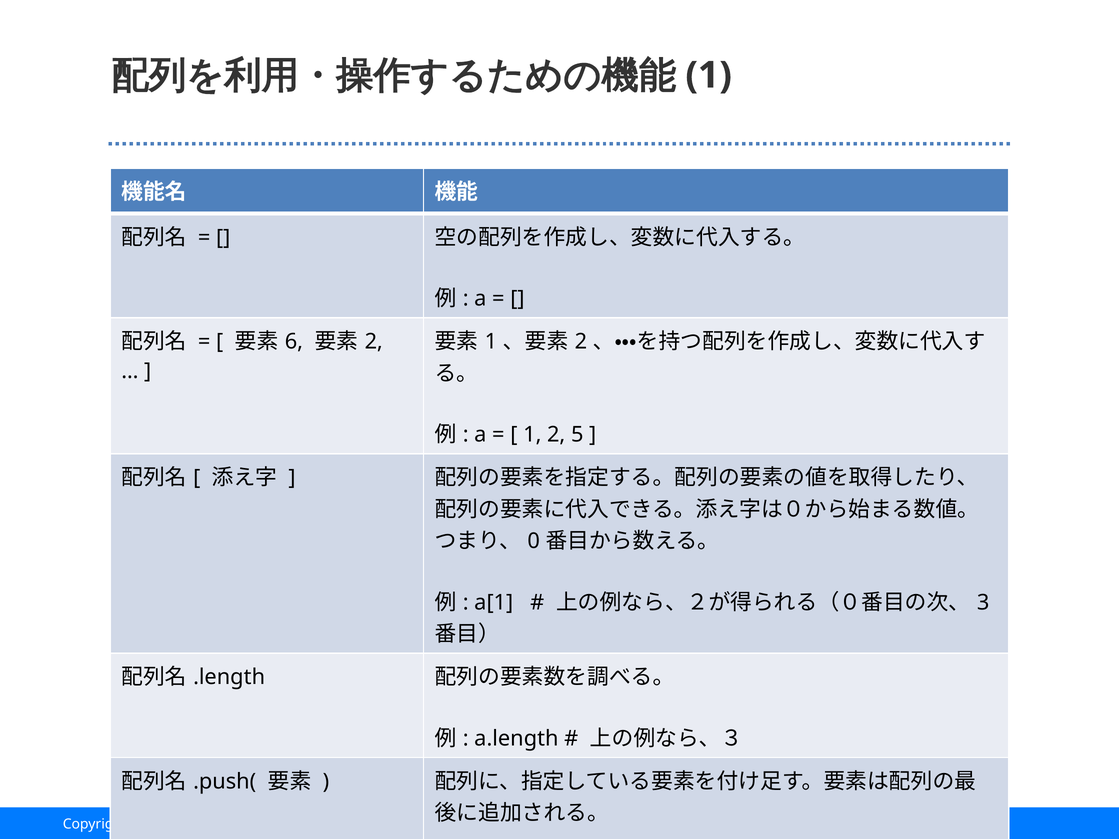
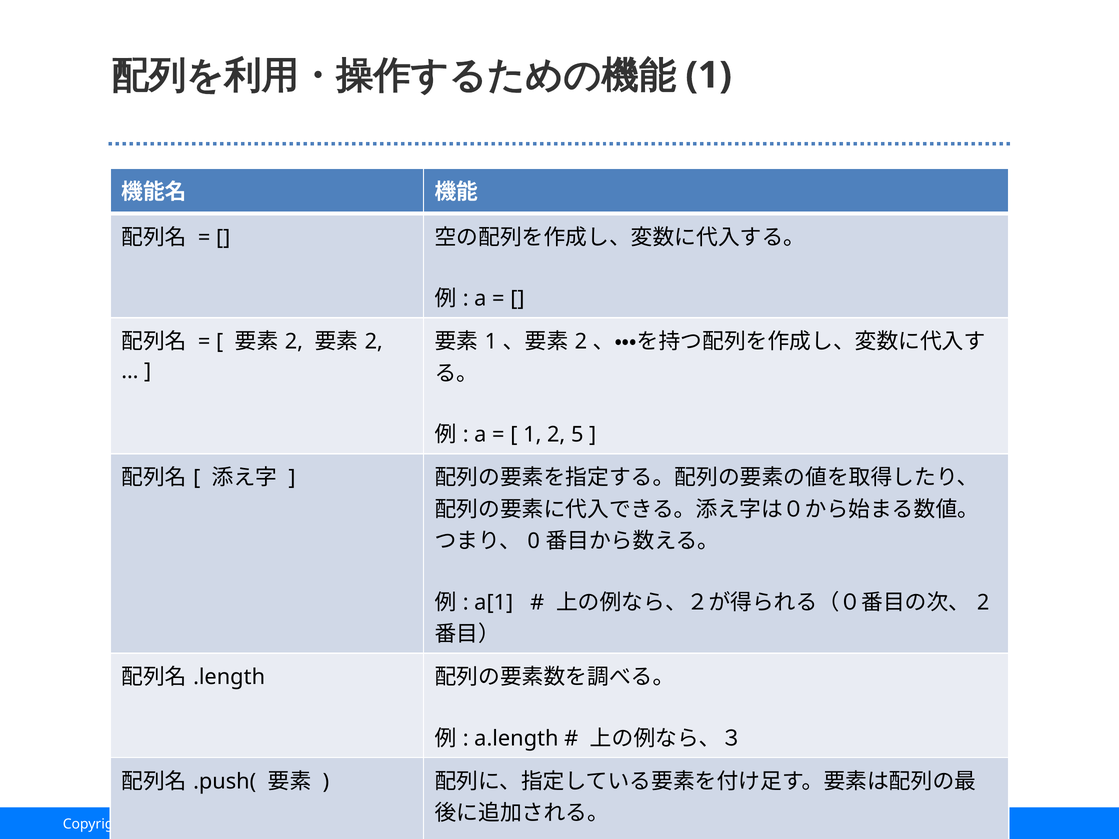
6: 6 -> 2 (294, 342)
3: 3 -> 2 (983, 603)
